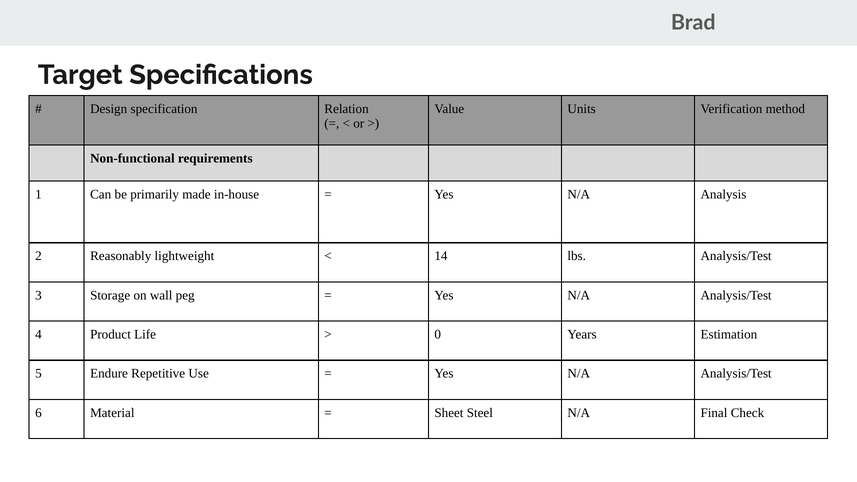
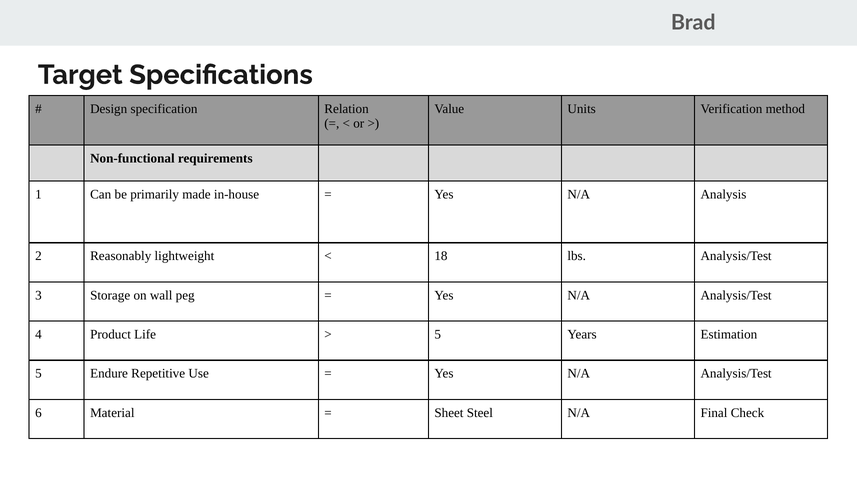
14: 14 -> 18 (441, 256)
0: 0 -> 5 (438, 334)
